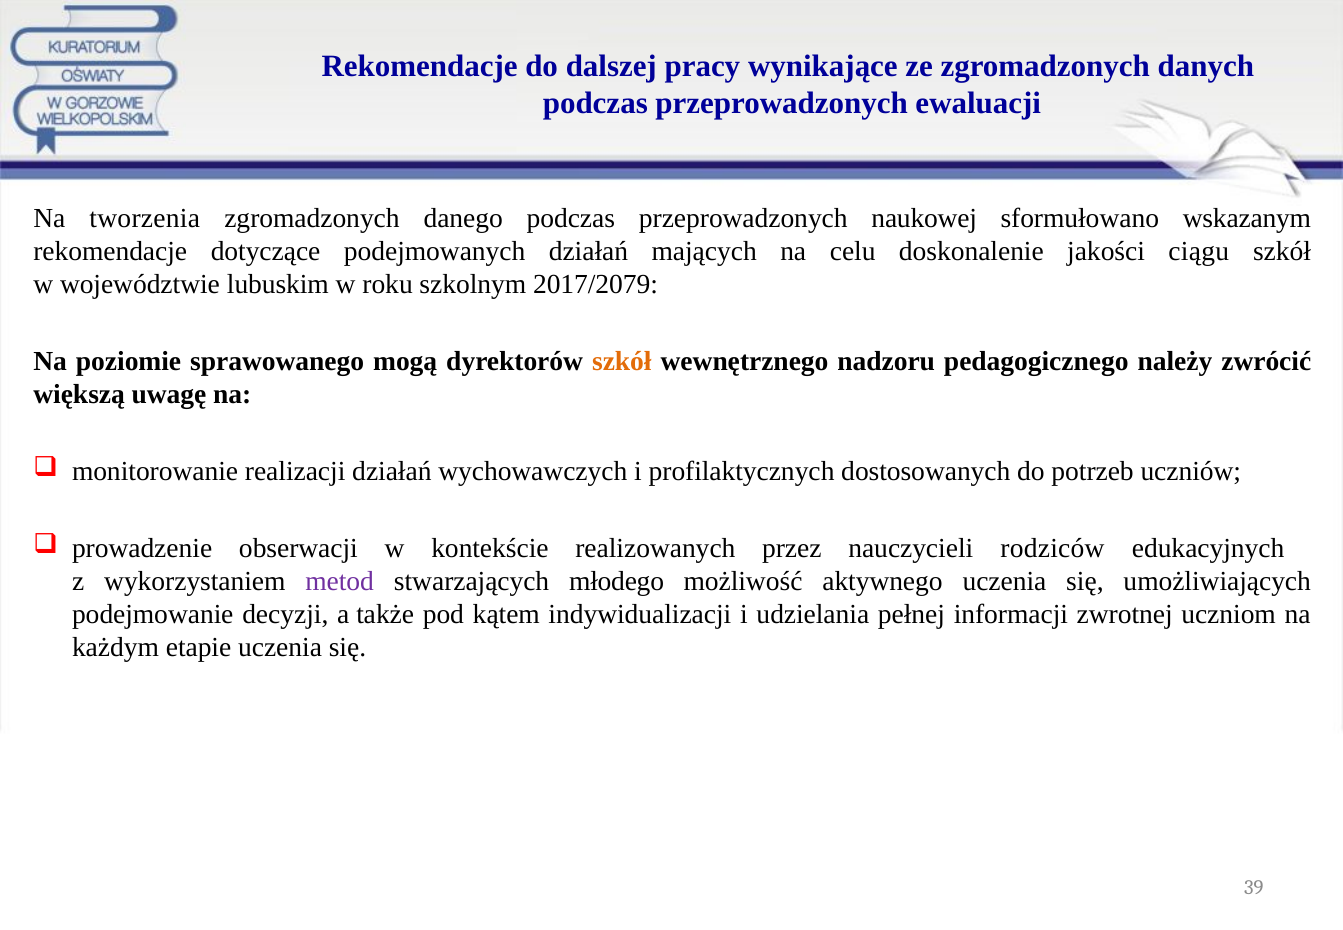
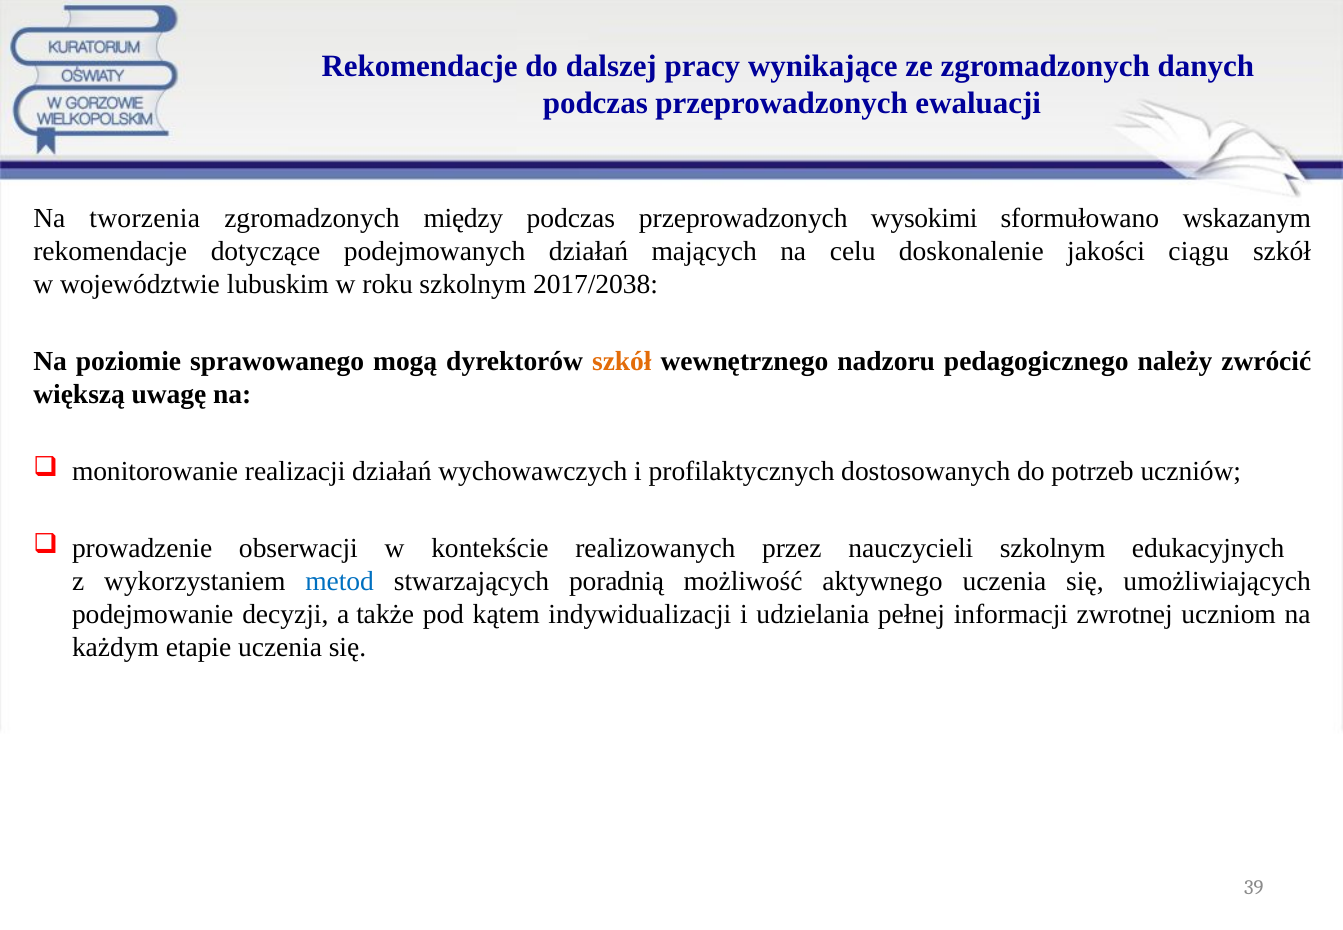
danego: danego -> między (463, 218)
naukowej: naukowej -> wysokimi (924, 218)
2017/2079: 2017/2079 -> 2017/2038 (596, 284)
nauczycieli rodziców: rodziców -> szkolnym (1053, 548)
metod colour: purple -> blue (340, 581)
młodego: młodego -> poradnią (617, 581)
